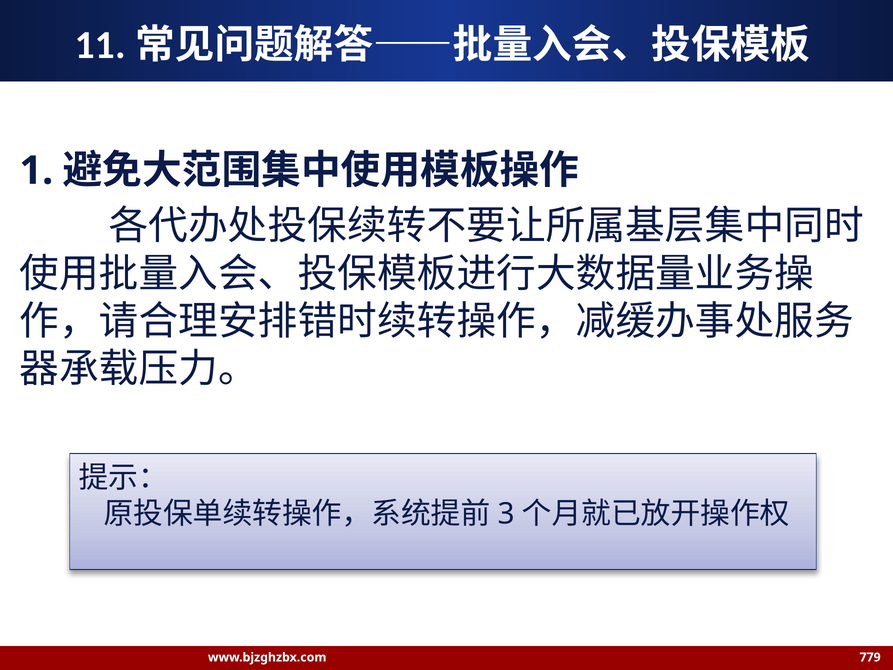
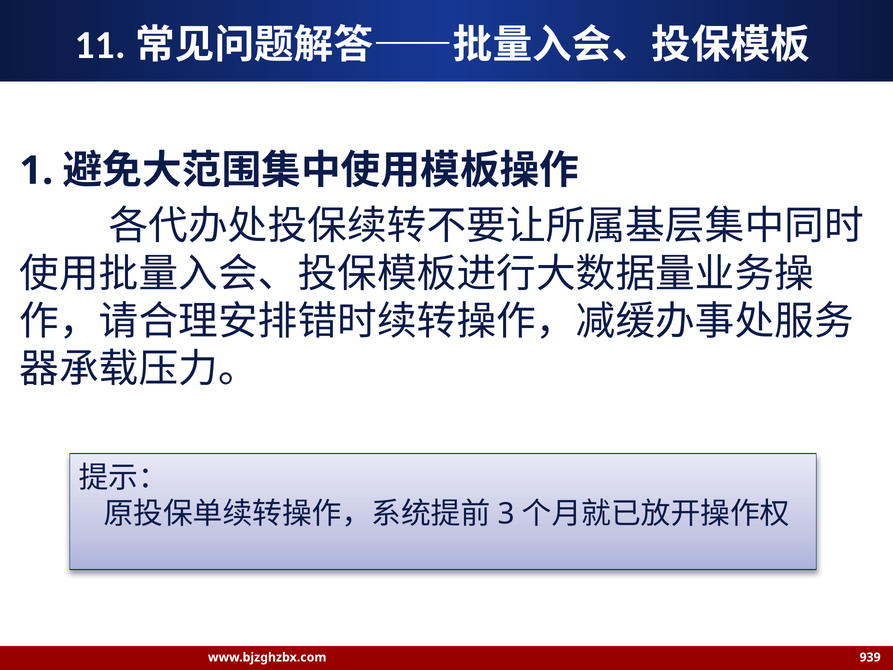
779: 779 -> 939 (870, 657)
